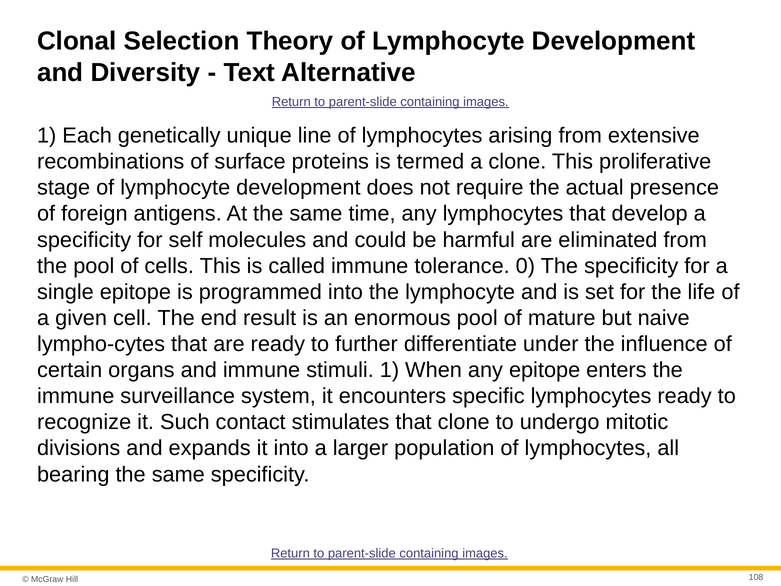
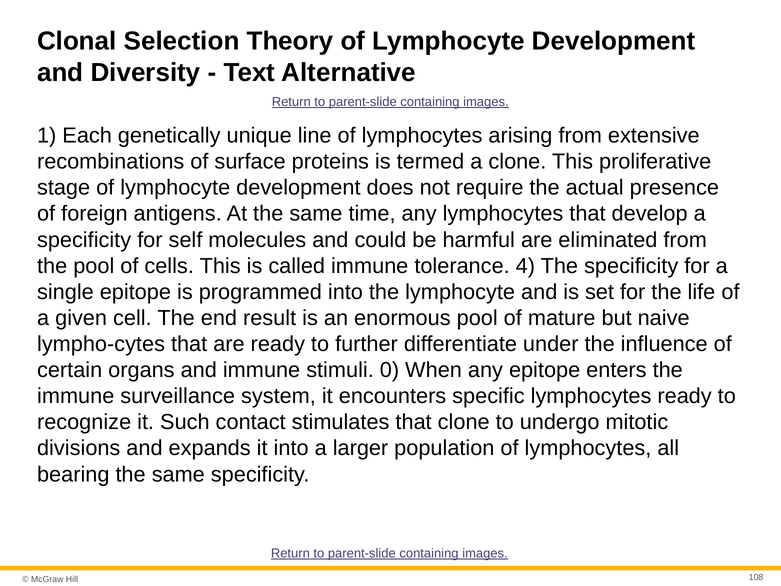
0: 0 -> 4 (525, 266)
stimuli 1: 1 -> 0 (390, 370)
